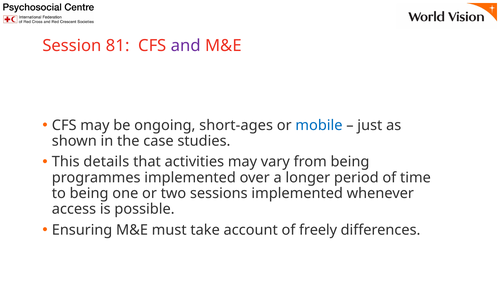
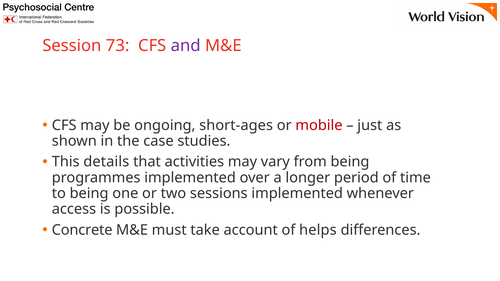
81: 81 -> 73 (118, 46)
mobile colour: blue -> red (319, 125)
Ensuring: Ensuring -> Concrete (82, 230)
freely: freely -> helps (318, 230)
